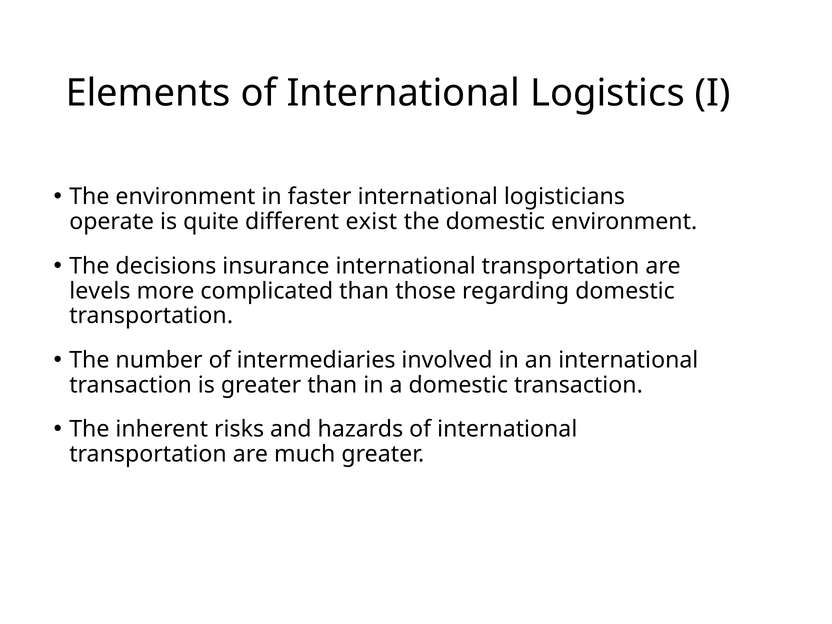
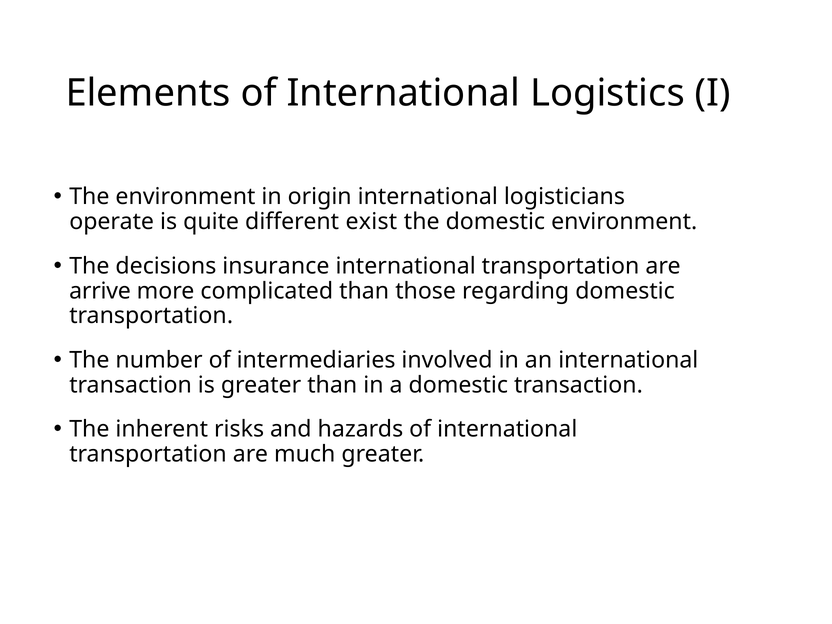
faster: faster -> origin (320, 197)
levels: levels -> arrive (100, 291)
